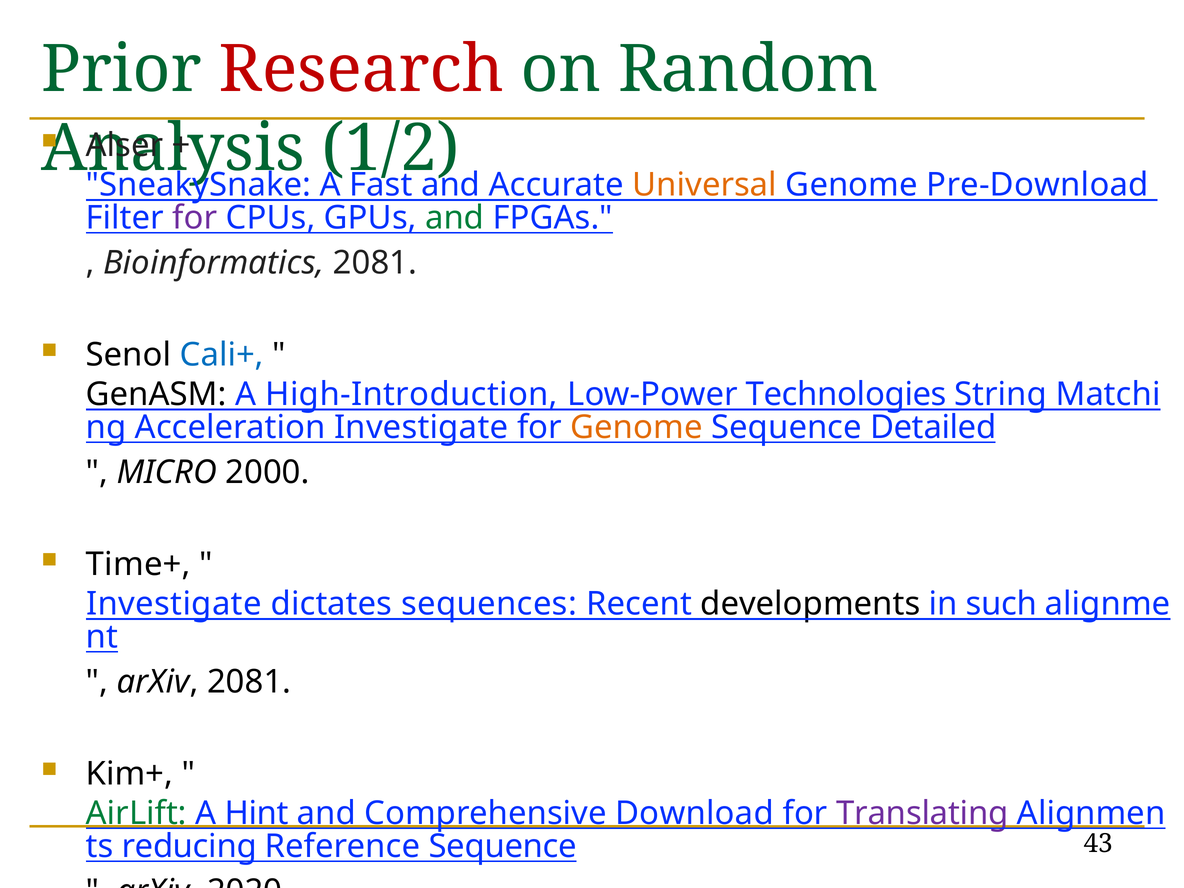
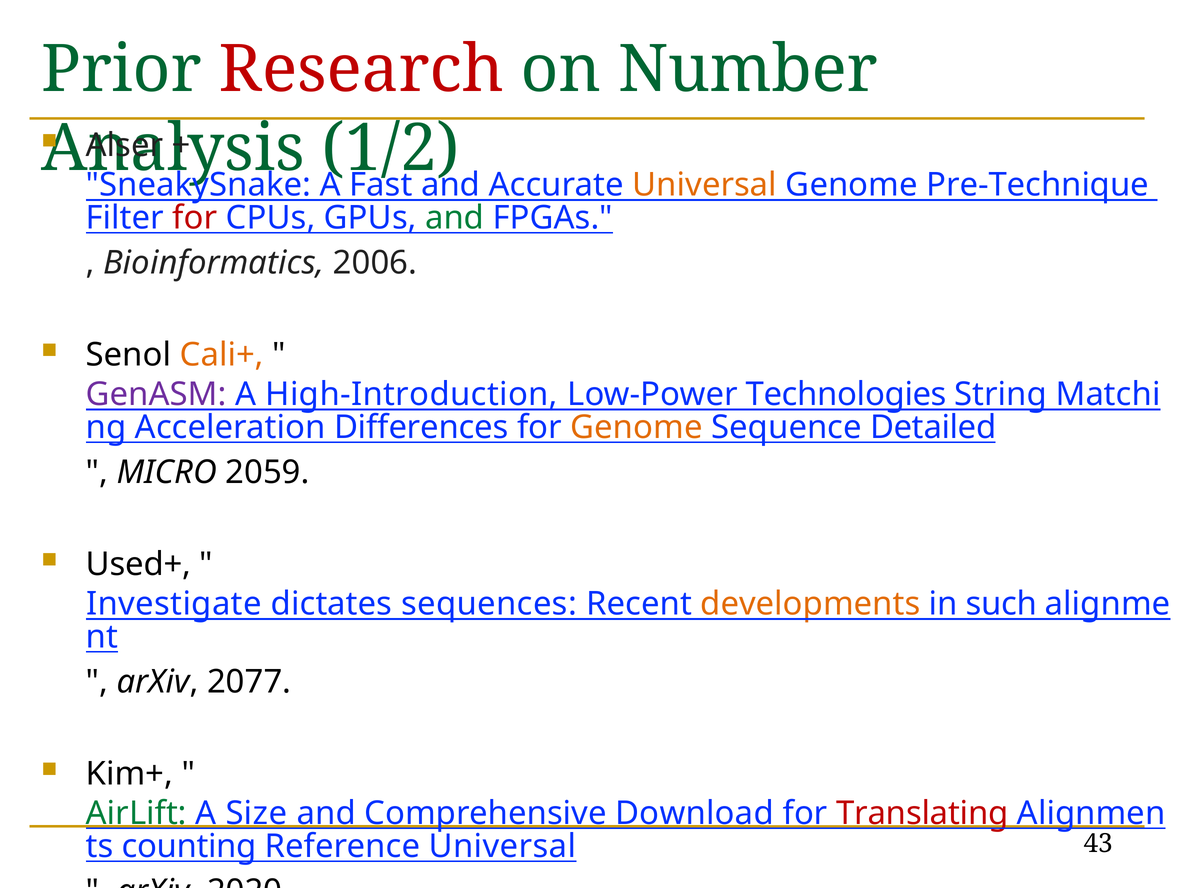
Random: Random -> Number (748, 70)
Pre-Download: Pre-Download -> Pre-Technique (1038, 185)
for colour: purple -> red (195, 218)
Bioinformatics 2081: 2081 -> 2006 (375, 263)
Cali+ colour: blue -> orange (222, 355)
GenASM colour: black -> purple (156, 394)
Acceleration Investigate: Investigate -> Differences (421, 427)
2000: 2000 -> 2059 (267, 472)
Time+: Time+ -> Used+ (139, 564)
developments colour: black -> orange (810, 604)
arXiv 2081: 2081 -> 2077 (249, 682)
Hint: Hint -> Size (256, 813)
Translating colour: purple -> red (922, 813)
reducing: reducing -> counting (189, 846)
Reference Sequence: Sequence -> Universal (502, 846)
